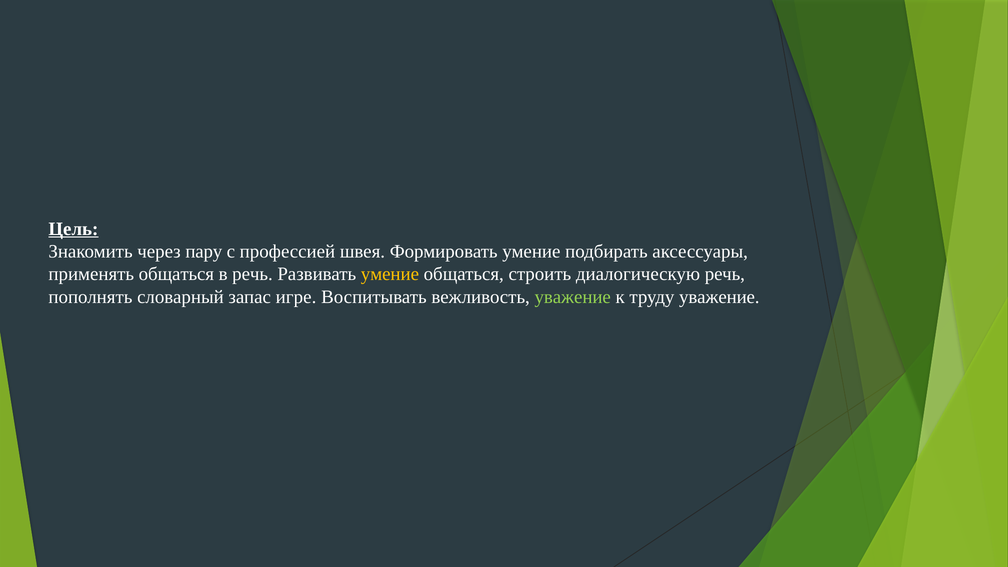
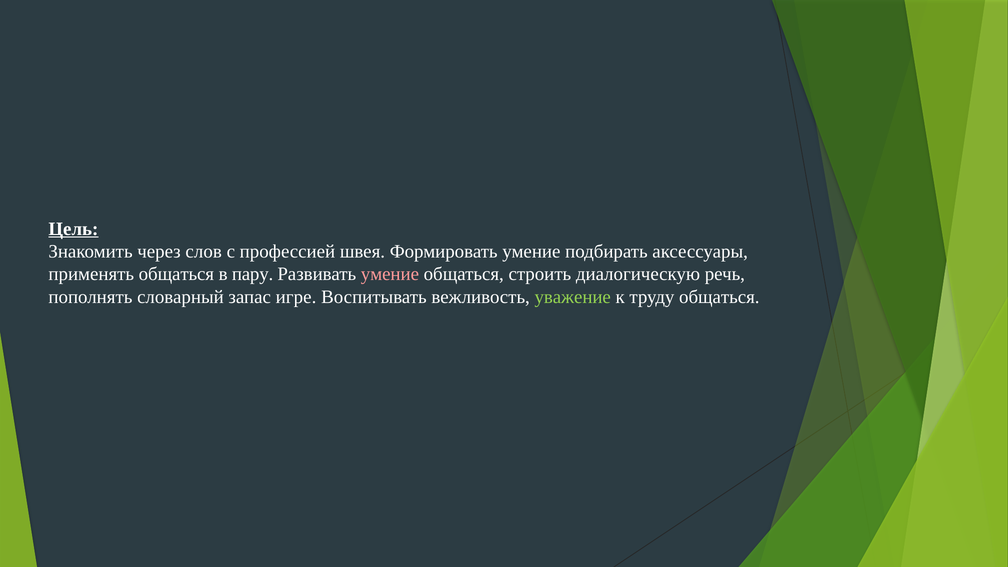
пару: пару -> слов (204, 252)
в речь: речь -> пару (253, 274)
умение colour: yellow -> pink (390, 274)
труду уважение: уважение -> общаться (719, 297)
